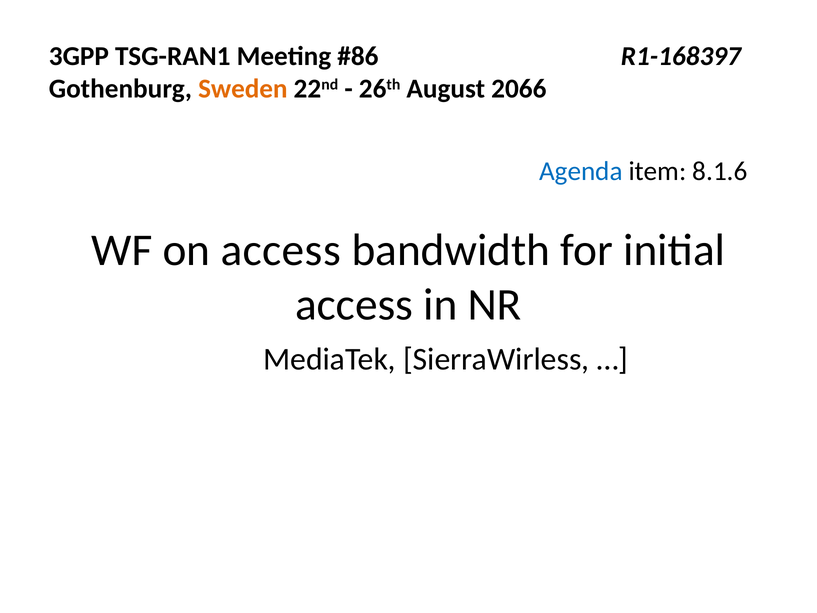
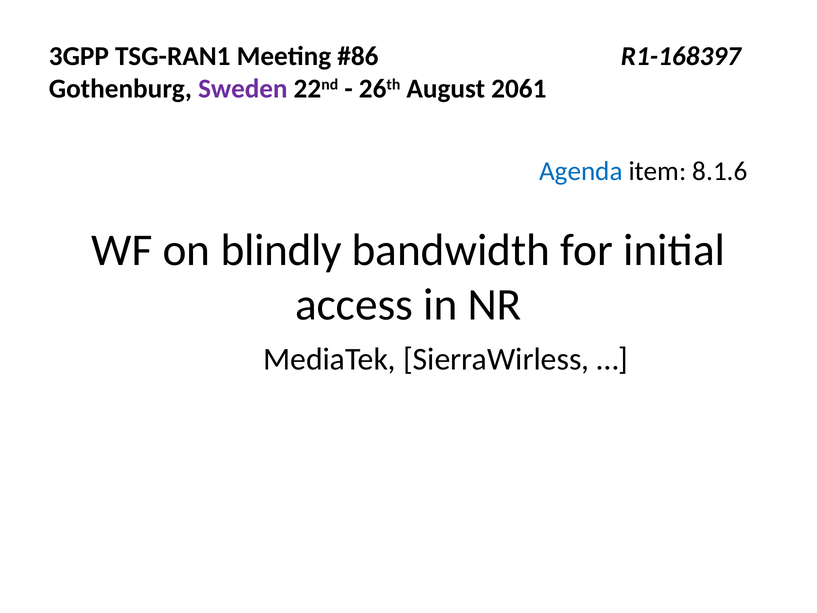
Sweden colour: orange -> purple (243, 89)
2066: 2066 -> 2061 (519, 89)
on access: access -> blindly (281, 250)
